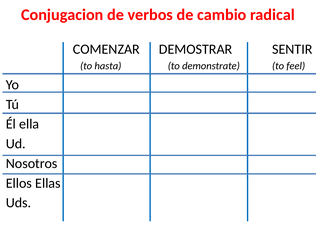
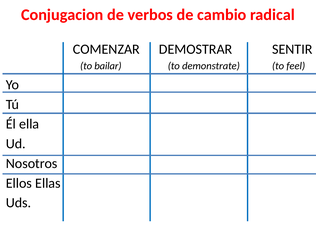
hasta: hasta -> bailar (108, 66)
